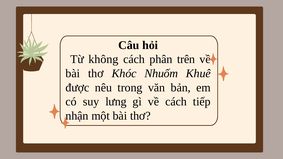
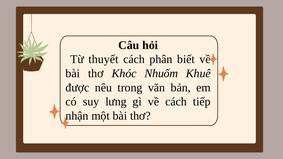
không: không -> thuyết (104, 59)
trên: trên -> biết (186, 59)
